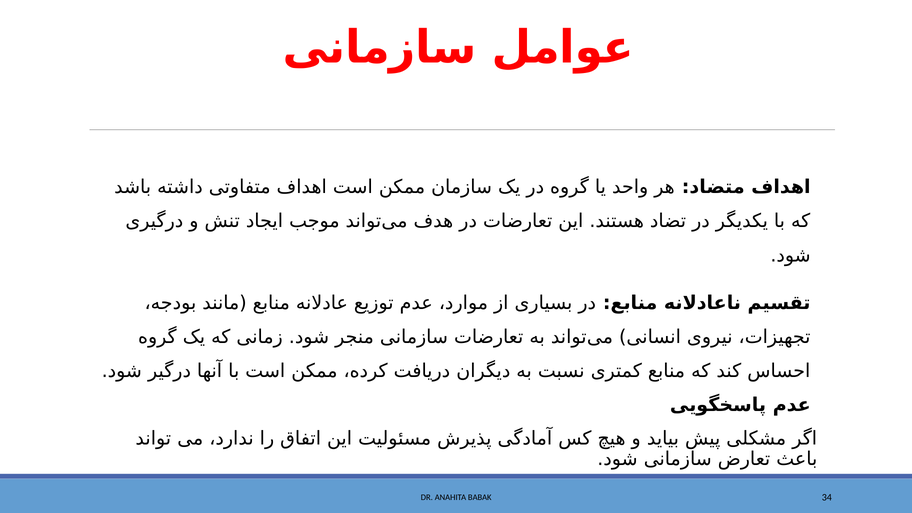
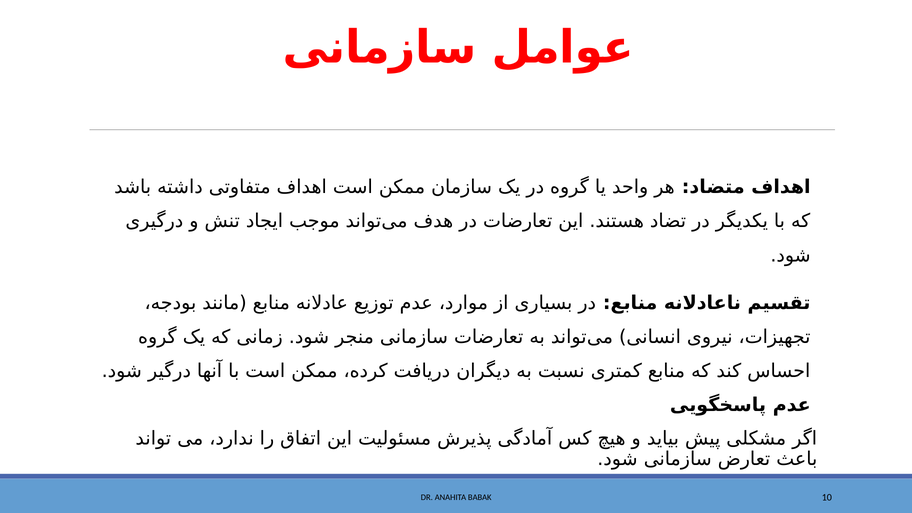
34: 34 -> 10 (827, 497)
